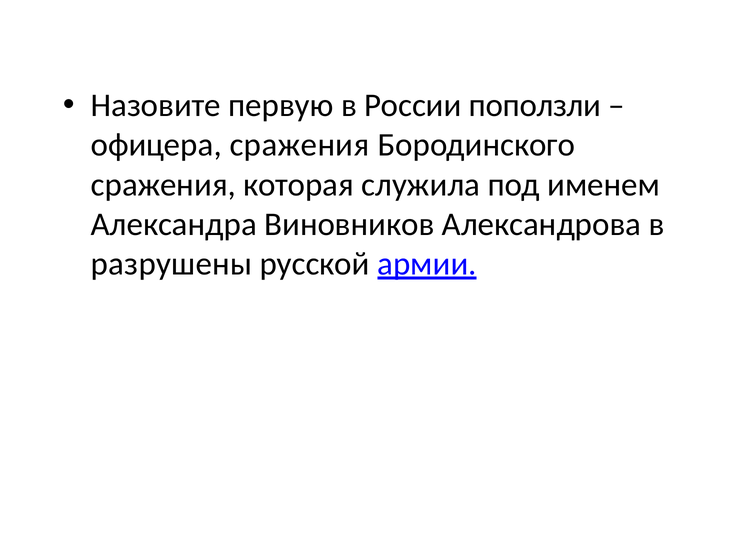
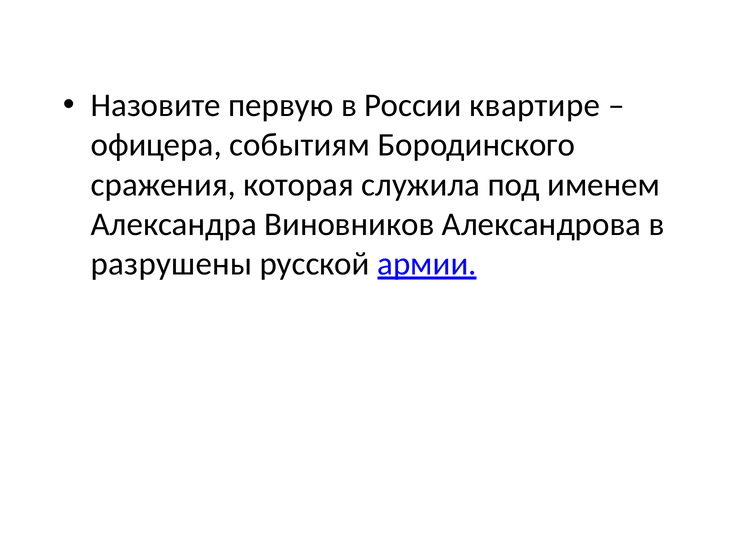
поползли: поползли -> квартире (535, 105)
офицера сражения: сражения -> событиям (300, 145)
